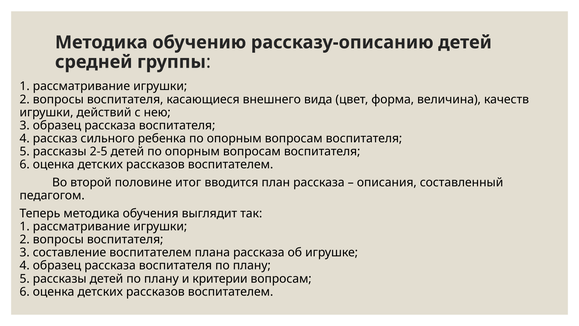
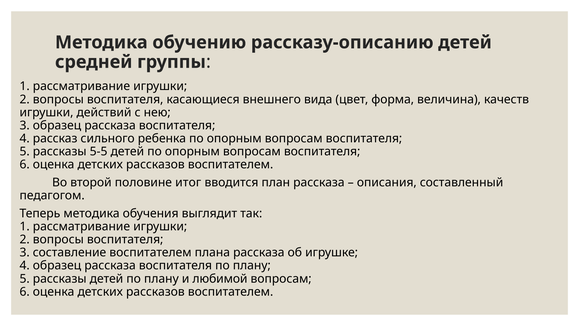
2-5: 2-5 -> 5-5 (99, 151)
критерии: критерии -> любимой (220, 278)
